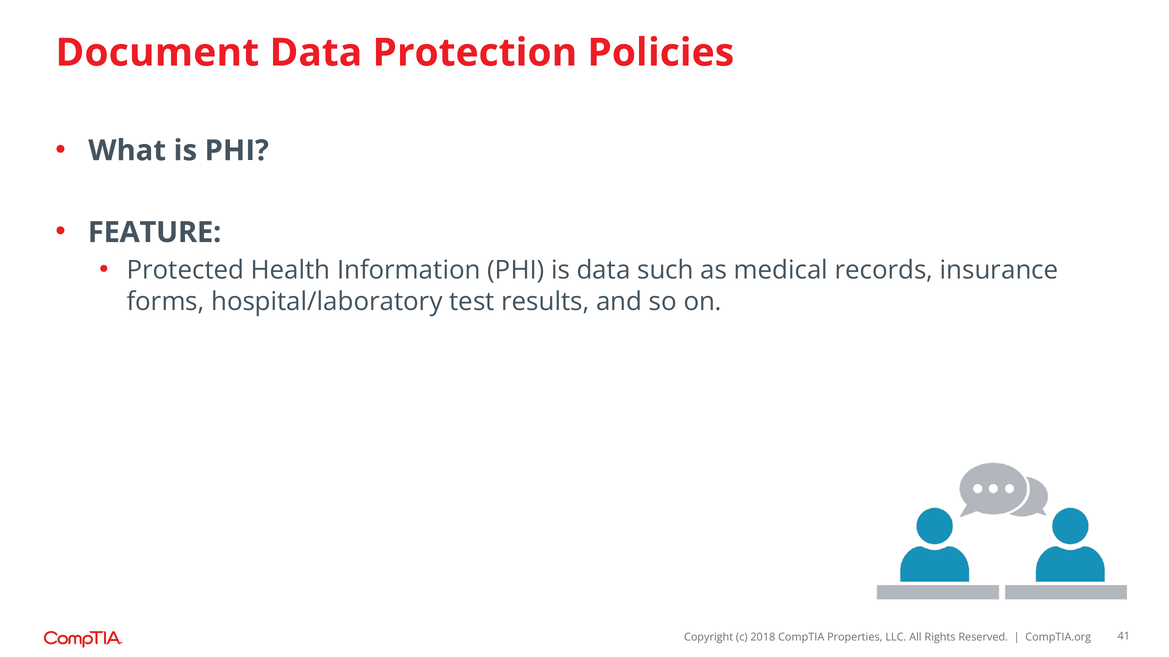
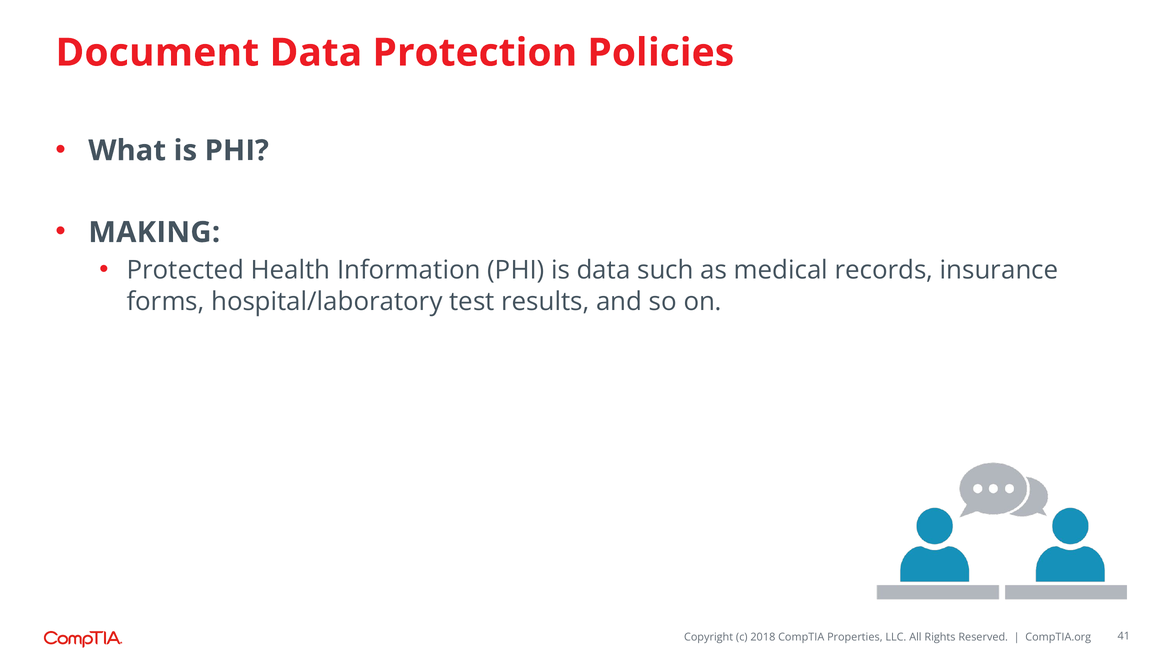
FEATURE: FEATURE -> MAKING (154, 233)
